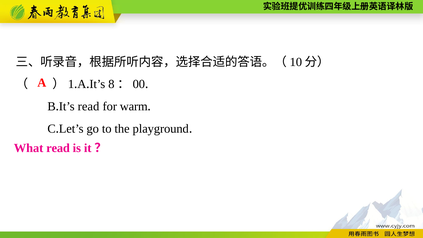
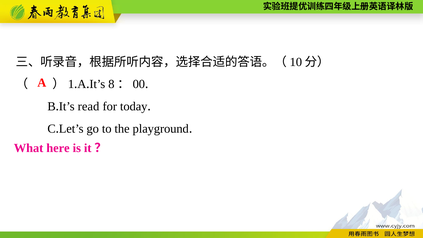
warm: warm -> today (134, 106)
What read: read -> here (58, 148)
